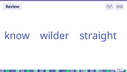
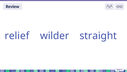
know: know -> relief (17, 35)
